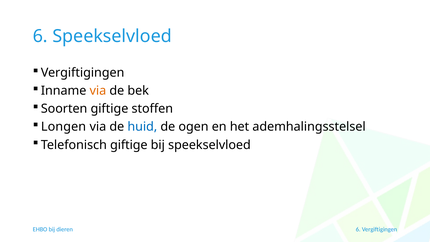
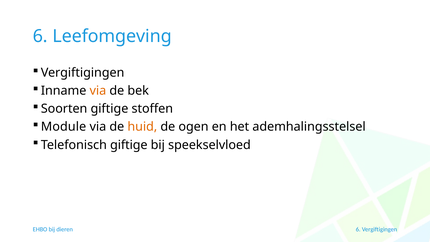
6 Speekselvloed: Speekselvloed -> Leefomgeving (112, 36)
Longen: Longen -> Module (64, 127)
huid colour: blue -> orange (142, 127)
